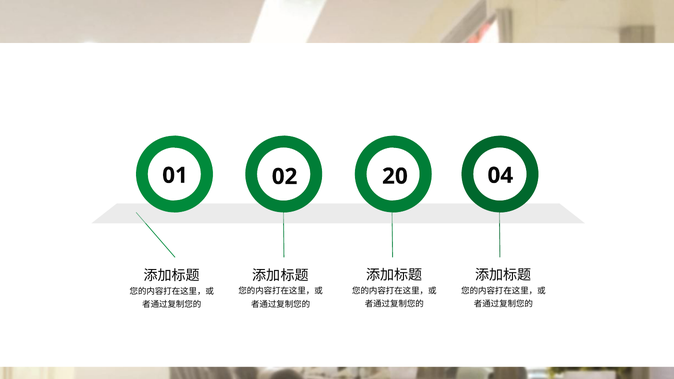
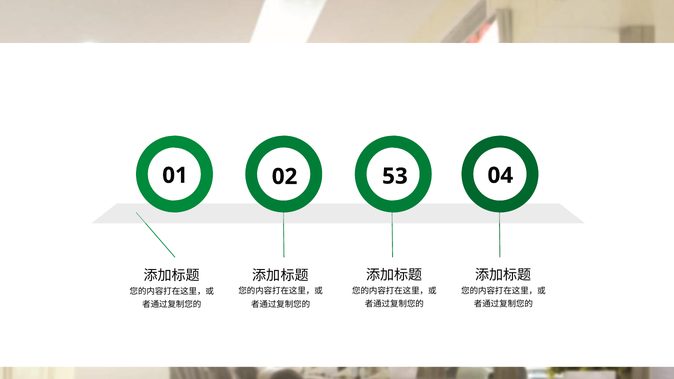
20: 20 -> 53 (395, 176)
